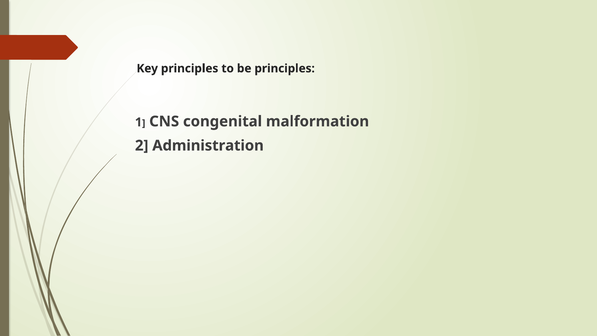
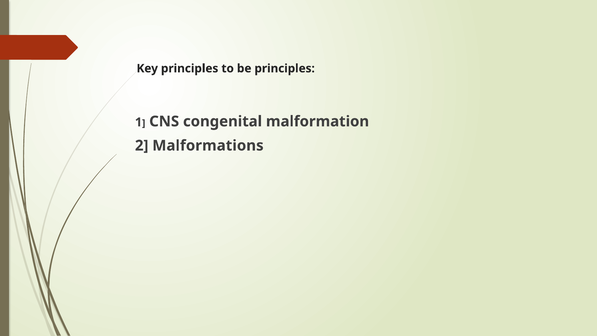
Administration: Administration -> Malformations (208, 146)
